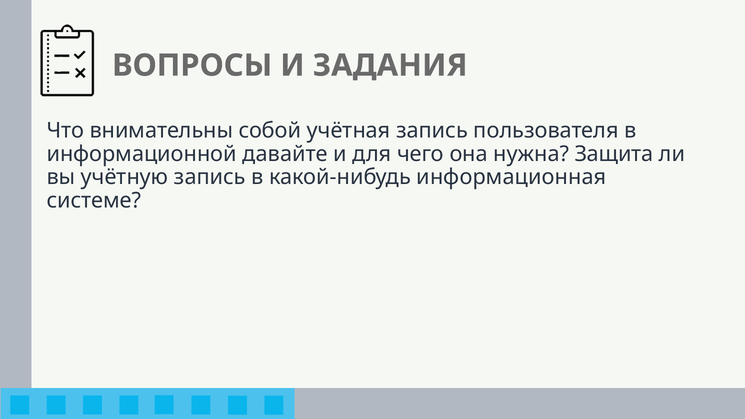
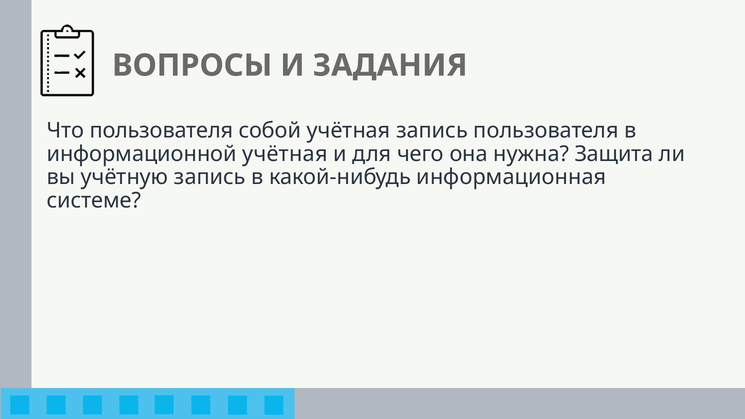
Что внимательны: внимательны -> пользователя (161, 130)
информационной давайте: давайте -> учётная (285, 154)
